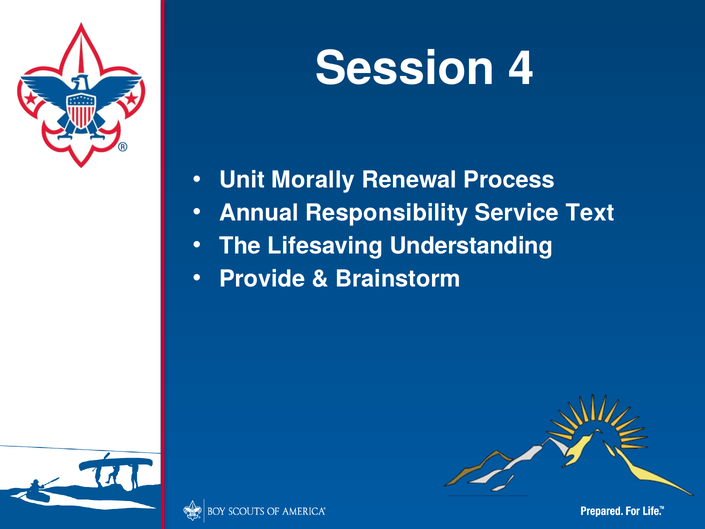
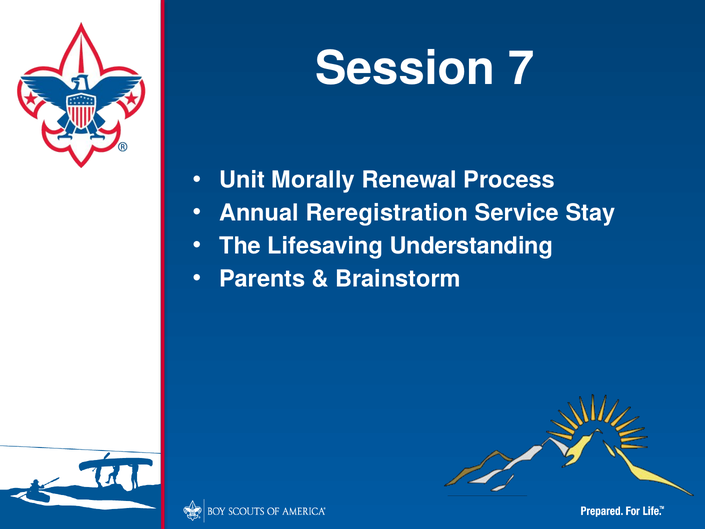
4: 4 -> 7 (521, 69)
Responsibility: Responsibility -> Reregistration (387, 213)
Text: Text -> Stay (590, 213)
Provide: Provide -> Parents (262, 279)
